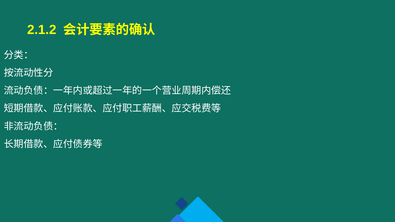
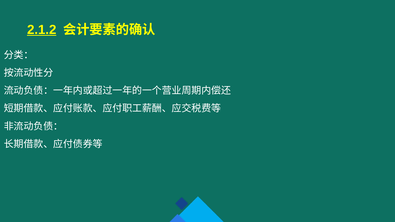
2.1.2 underline: none -> present (42, 30)
